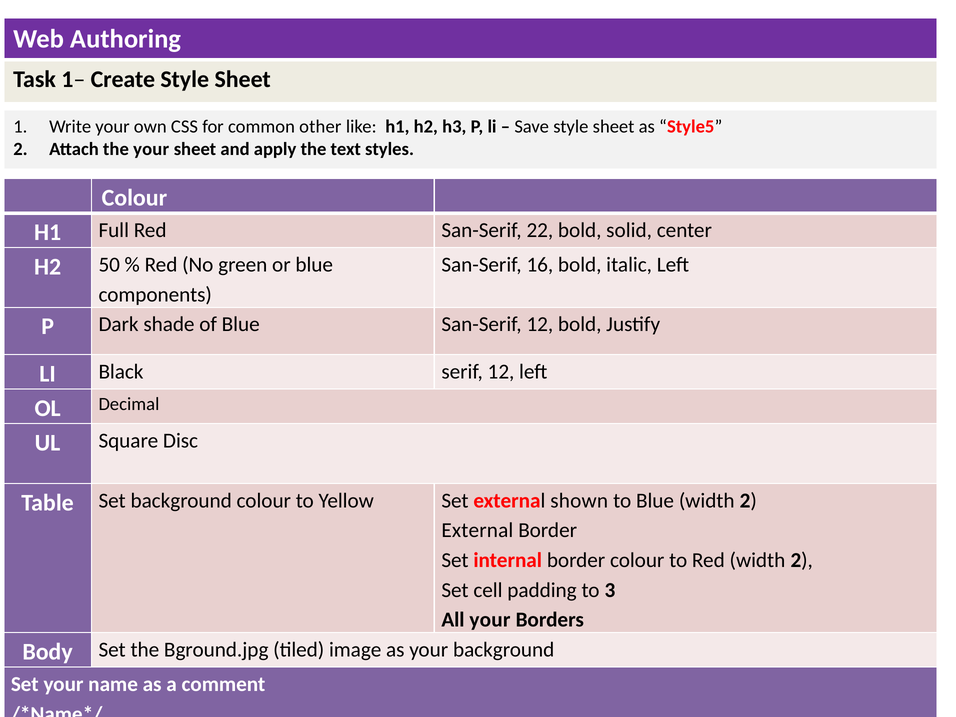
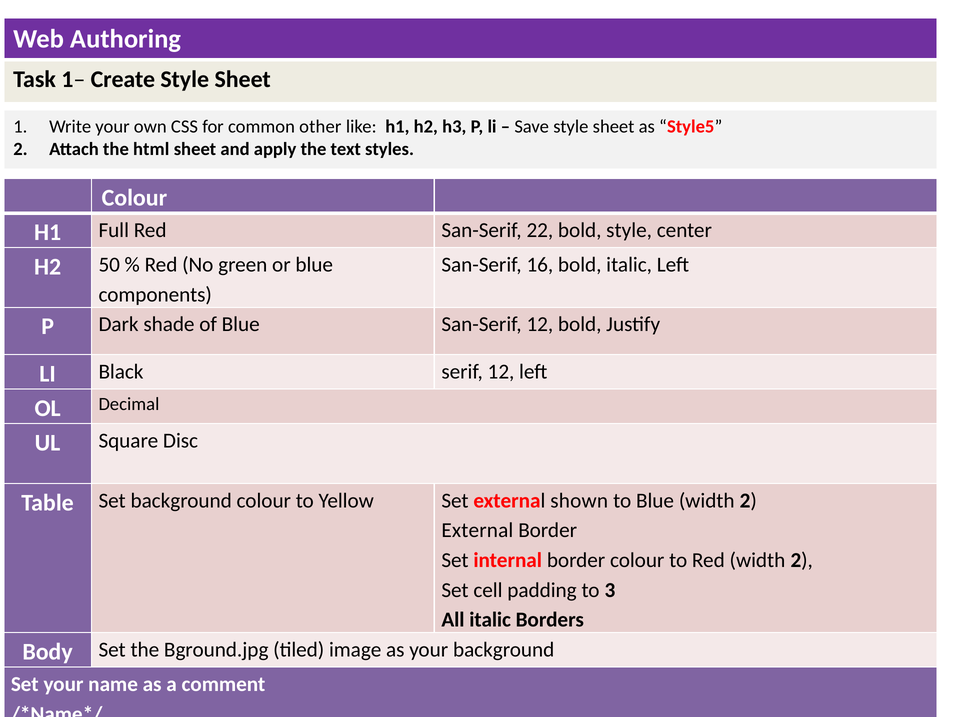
the your: your -> html (151, 149)
bold solid: solid -> style (629, 230)
All your: your -> italic (490, 620)
